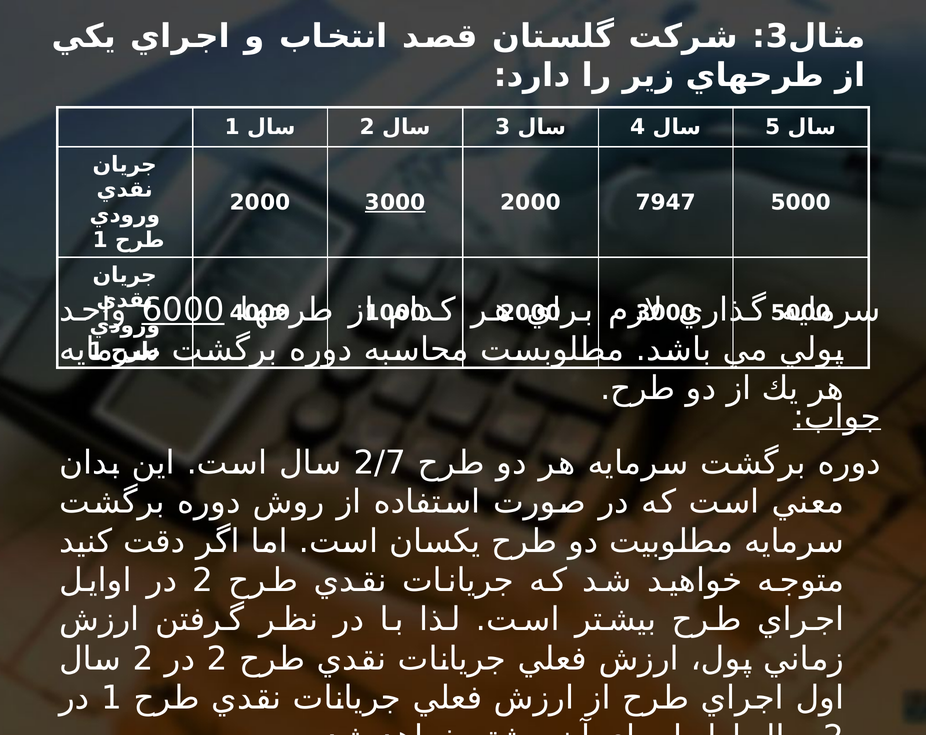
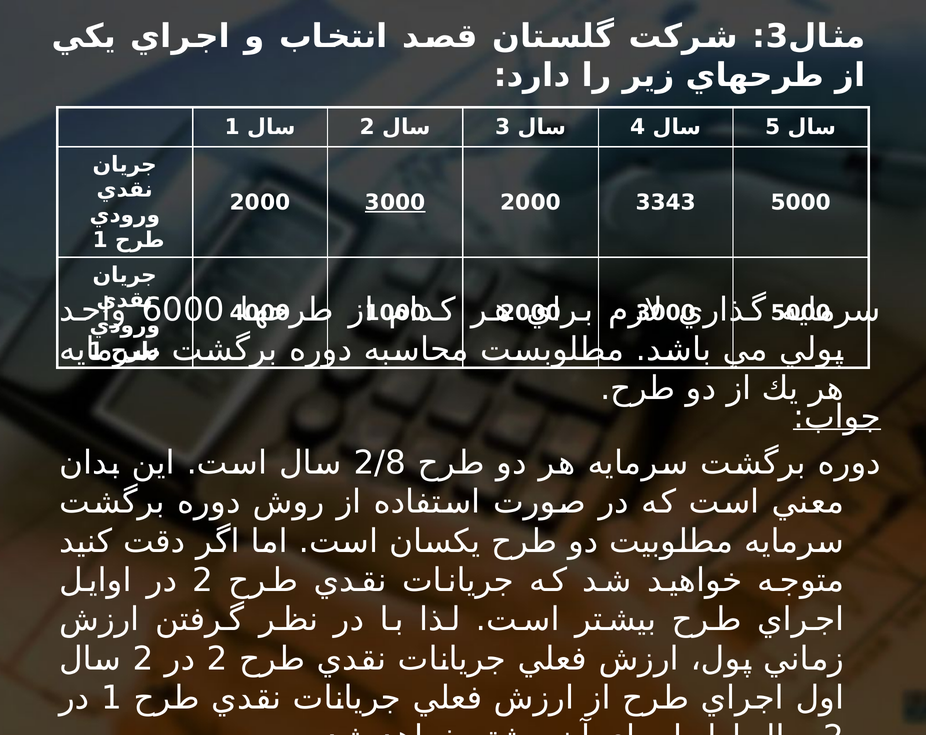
7947: 7947 -> 3343 (666, 202)
6000 underline: present -> none (183, 310)
2/7: 2/7 -> 2/8 (380, 463)
